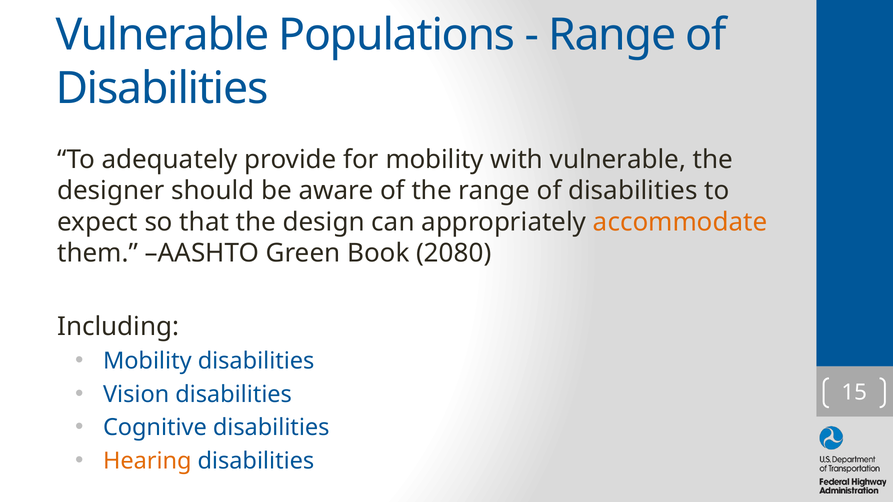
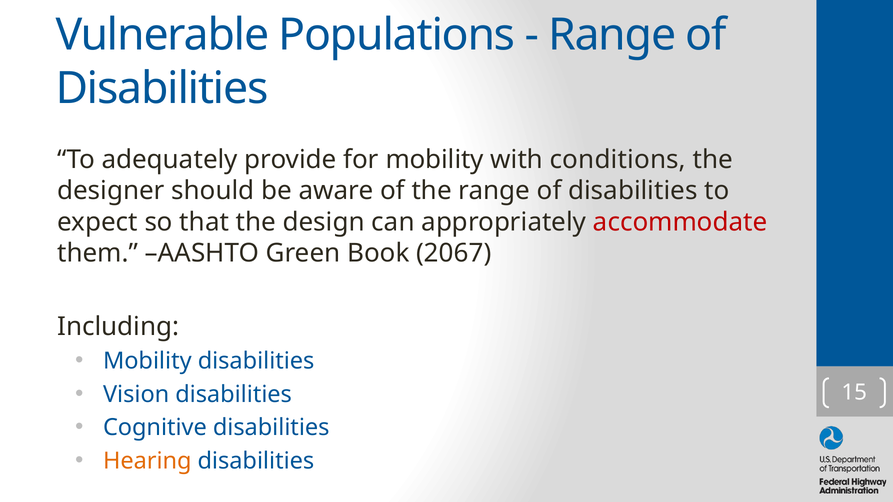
with vulnerable: vulnerable -> conditions (618, 160)
accommodate colour: orange -> red (680, 222)
2080: 2080 -> 2067 (454, 253)
